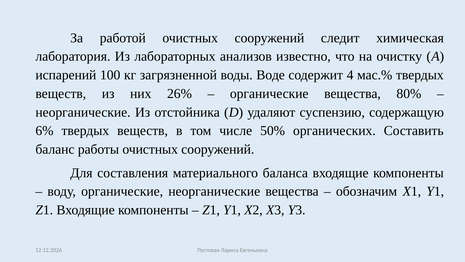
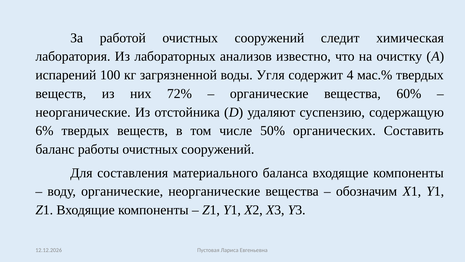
Воде: Воде -> Угля (271, 75)
26%: 26% -> 72% (179, 94)
80%: 80% -> 60% (409, 94)
